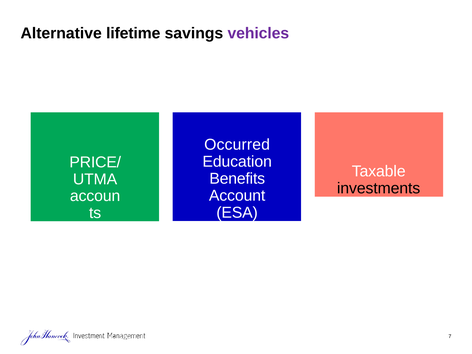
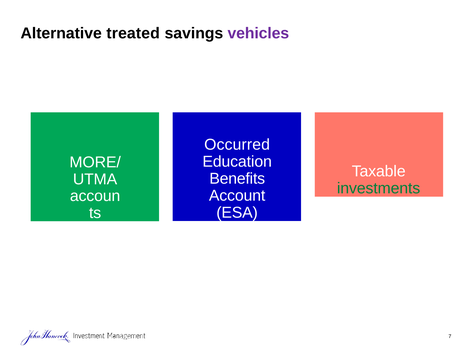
lifetime: lifetime -> treated (133, 33)
PRICE/: PRICE/ -> MORE/ (95, 162)
investments colour: black -> green (379, 188)
